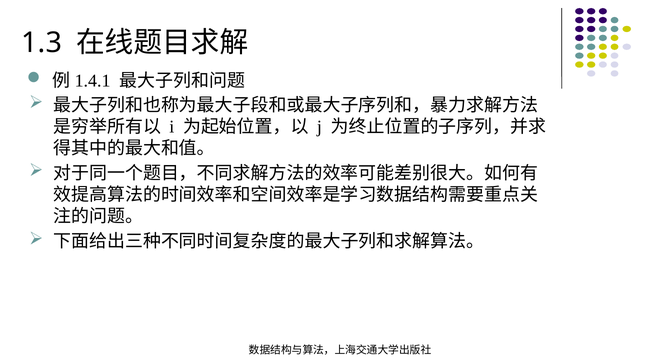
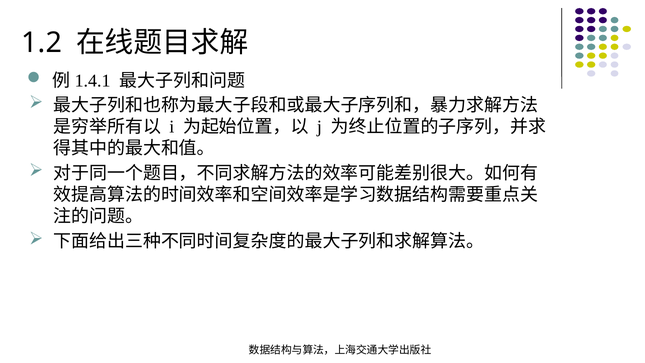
1.3: 1.3 -> 1.2 (42, 43)
